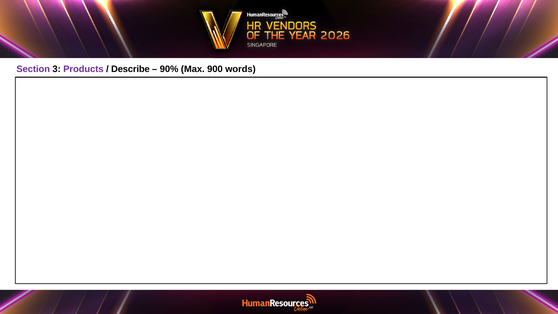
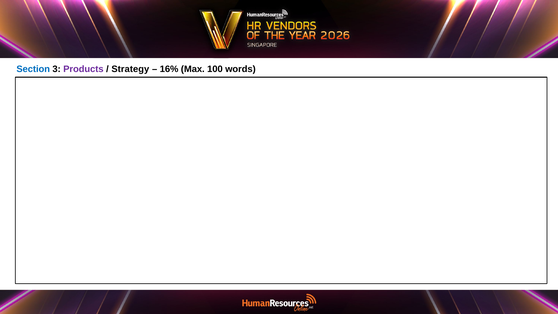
Section colour: purple -> blue (33, 69)
Describe: Describe -> Strategy (130, 69)
90%: 90% -> 16% (169, 69)
900: 900 -> 100 (215, 69)
